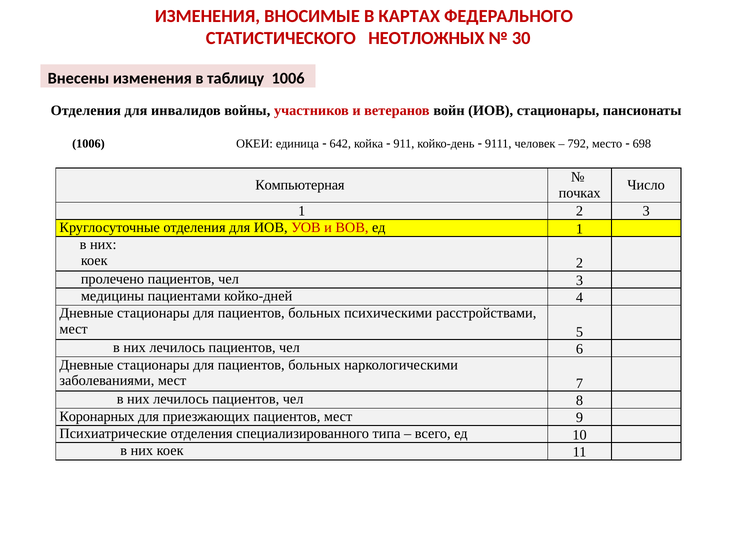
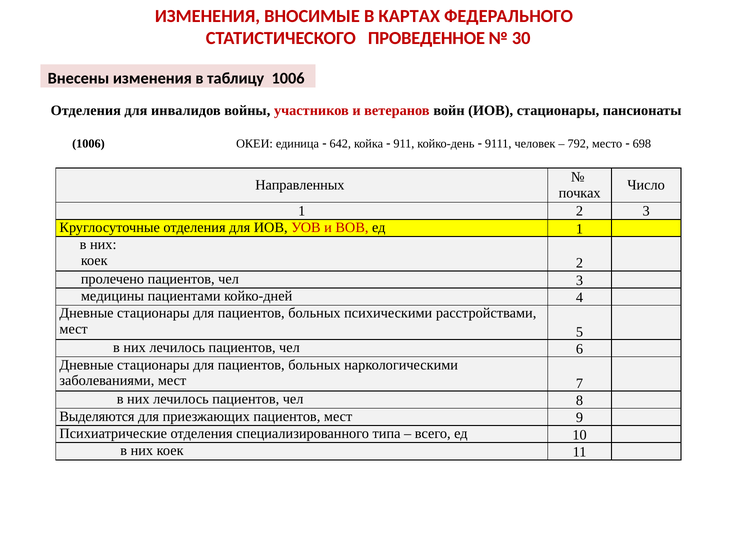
НЕОТЛОЖНЫХ: НЕОТЛОЖНЫХ -> ПРОВЕДЕННОЕ (426, 38)
Компьютерная: Компьютерная -> Направленных (300, 185)
Коронарных: Коронарных -> Выделяются (97, 416)
